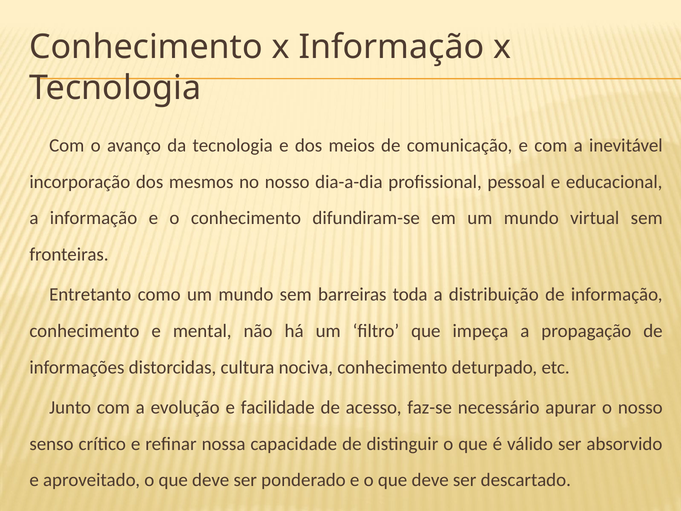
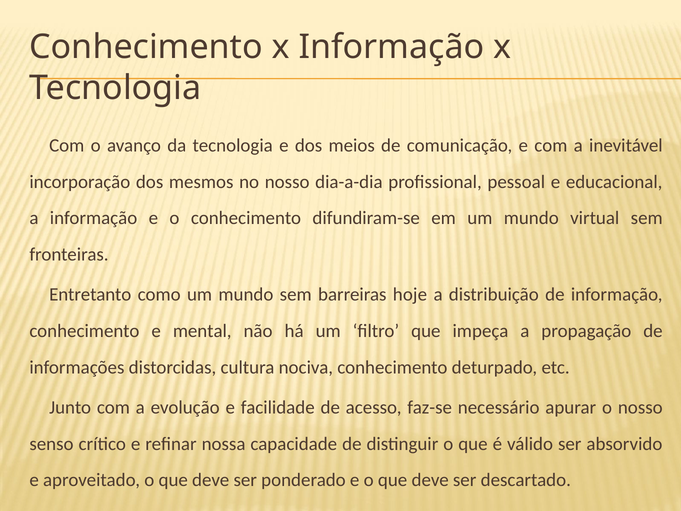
toda: toda -> hoje (410, 294)
